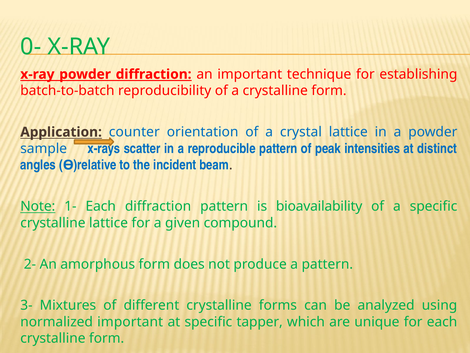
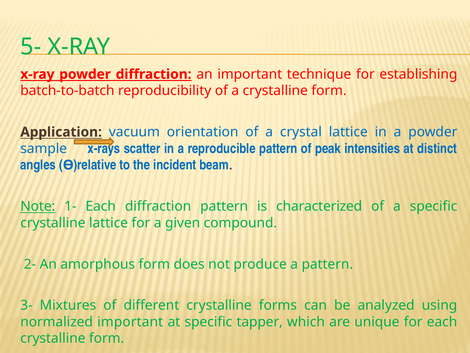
0-: 0- -> 5- (31, 47)
counter: counter -> vacuum (134, 132)
bioavailability: bioavailability -> characterized (319, 206)
